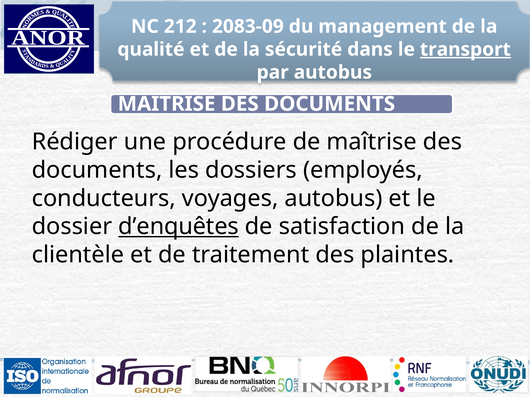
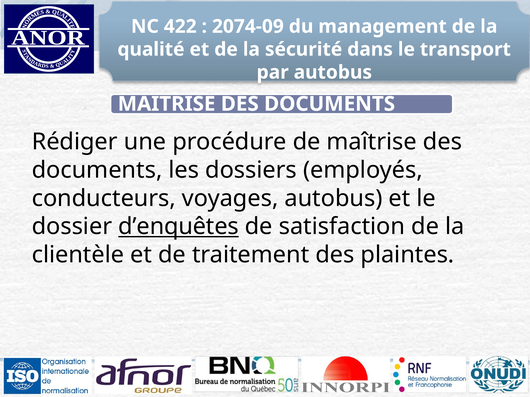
212: 212 -> 422 (180, 26)
2083-09: 2083-09 -> 2074-09 (248, 26)
transport underline: present -> none (465, 49)
